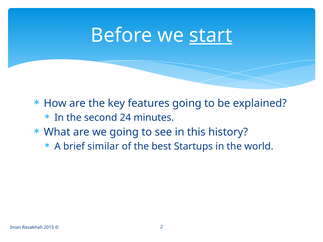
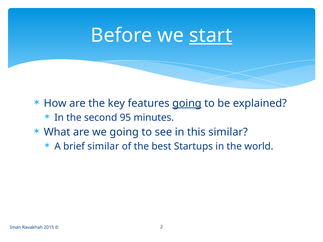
going underline: none -> present (187, 103)
24: 24 -> 95 (125, 118)
this history: history -> similar (228, 132)
